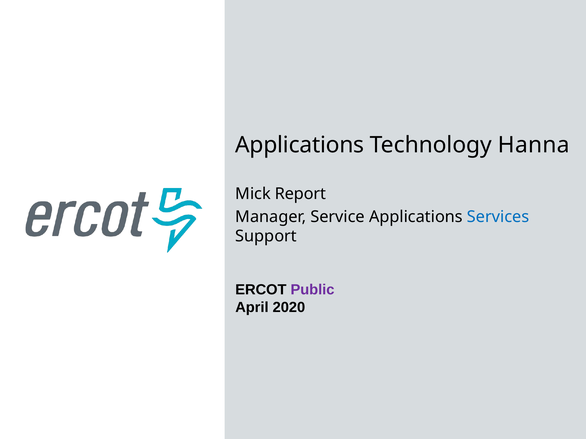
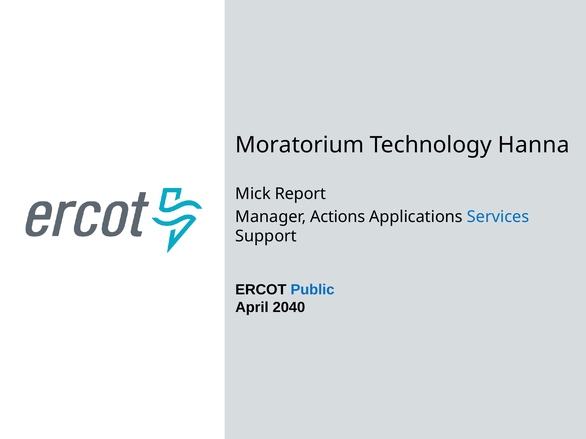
Applications: Applications -> Moratorium (300, 145)
Service: Service -> Actions (338, 217)
Public colour: purple -> blue (312, 290)
2020: 2020 -> 2040 (289, 308)
